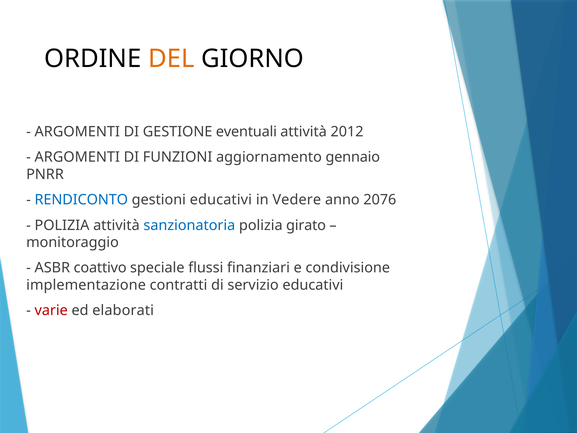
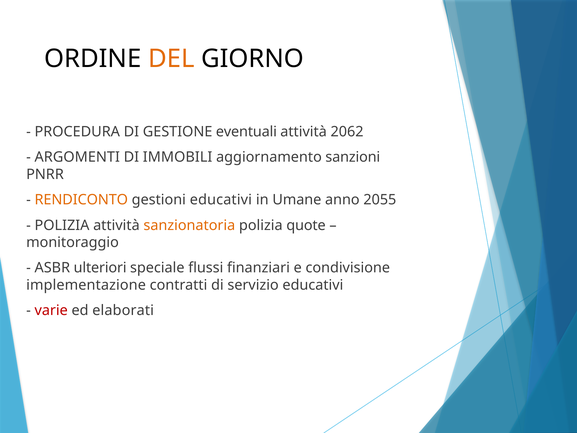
ARGOMENTI: ARGOMENTI -> PROCEDURA (77, 132)
2012: 2012 -> 2062 (347, 132)
FUNZIONI: FUNZIONI -> IMMOBILI (178, 157)
gennaio: gennaio -> sanzioni (353, 157)
RENDICONTO colour: blue -> orange (81, 200)
Vedere: Vedere -> Umane (297, 200)
2076: 2076 -> 2055 (380, 200)
sanzionatoria colour: blue -> orange (189, 225)
girato: girato -> quote (306, 225)
coattivo: coattivo -> ulteriori (100, 268)
